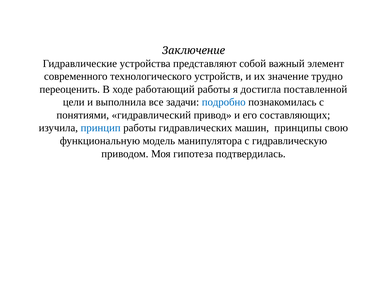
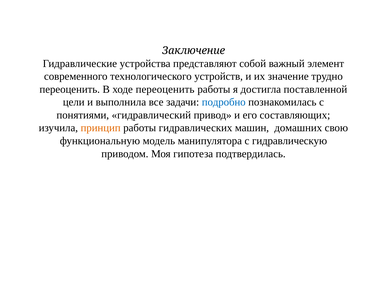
ходе работающий: работающий -> переоценить (165, 89)
принцип colour: blue -> orange (101, 128)
принципы: принципы -> домашних (298, 128)
